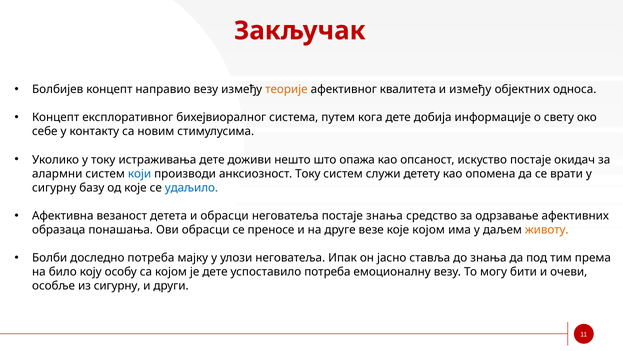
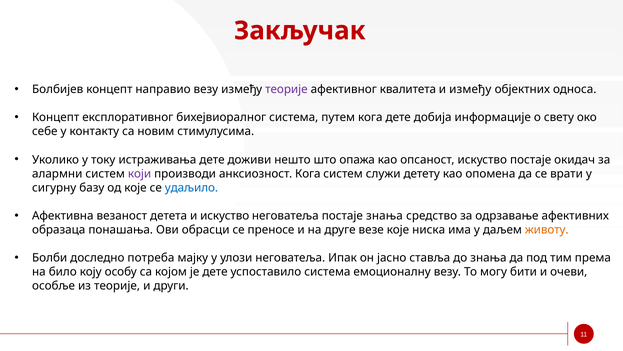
теорије colour: orange -> purple (286, 89)
који colour: blue -> purple (140, 173)
анксиозност Току: Току -> Кога (308, 173)
и обрасци: обрасци -> искуство (225, 216)
које којом: којом -> ниска (429, 230)
успоставило потреба: потреба -> система (327, 272)
из сигурну: сигурну -> теорије (117, 286)
